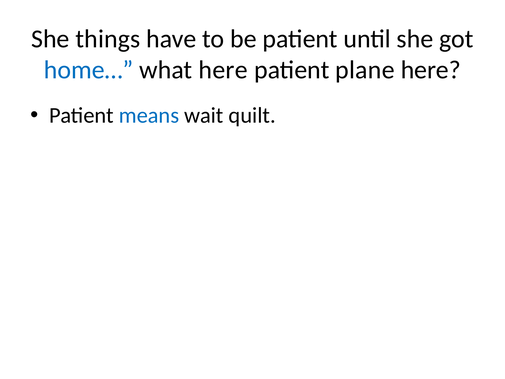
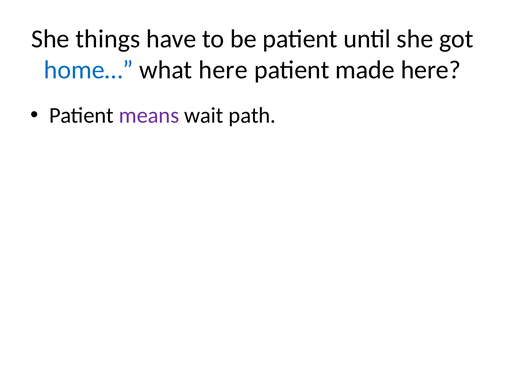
plane: plane -> made (365, 70)
means colour: blue -> purple (149, 115)
quilt: quilt -> path (252, 115)
